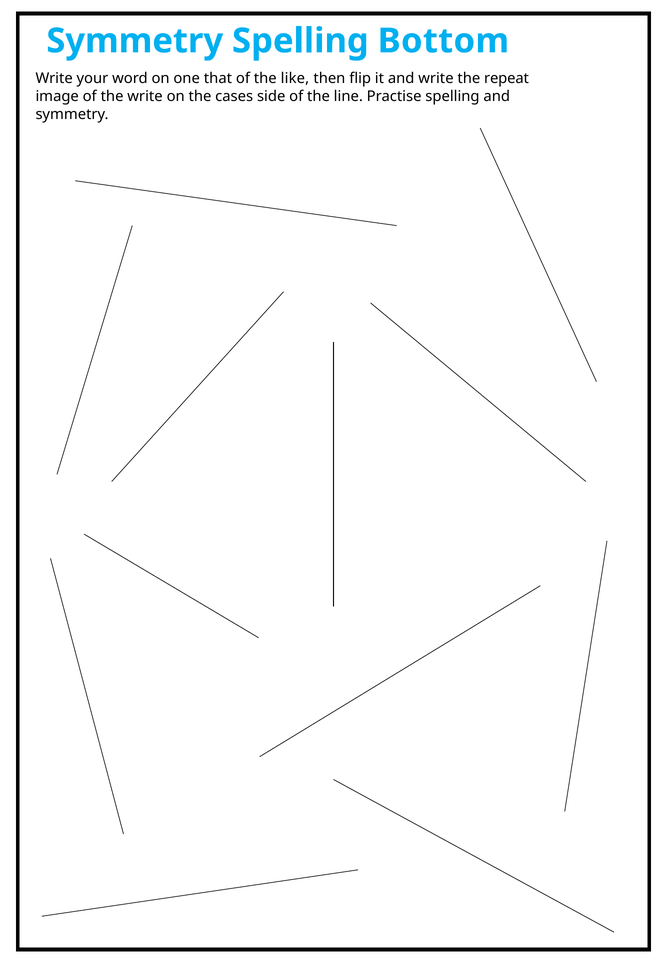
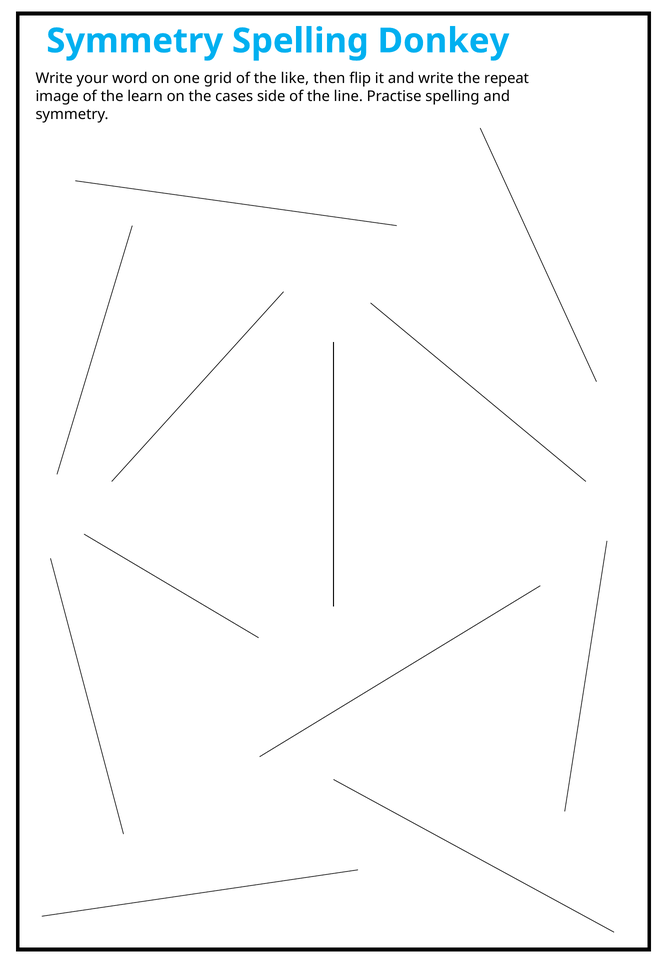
Bottom: Bottom -> Donkey (444, 41)
that: that -> grid (218, 79)
the write: write -> learn (145, 96)
